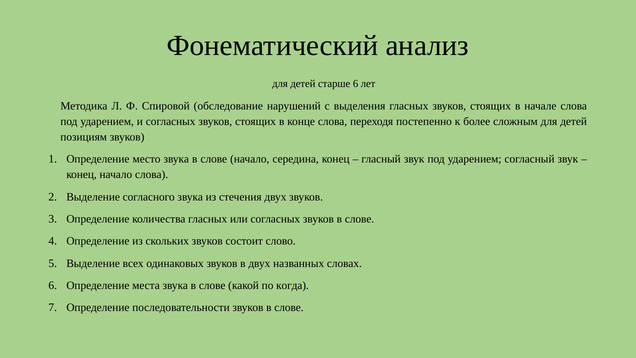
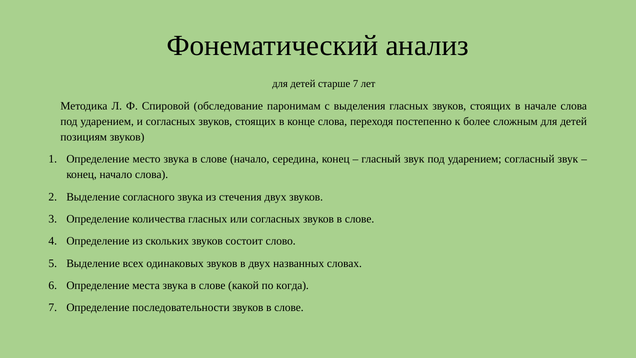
старше 6: 6 -> 7 (356, 84)
нарушений: нарушений -> паронимам (294, 106)
